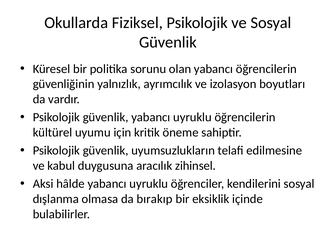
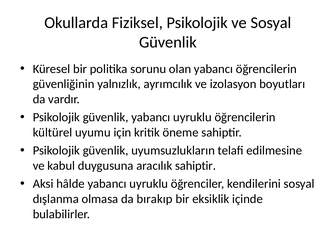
aracılık zihinsel: zihinsel -> sahiptir (196, 166)
